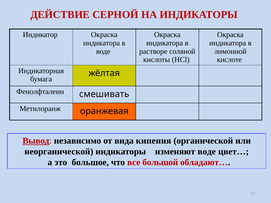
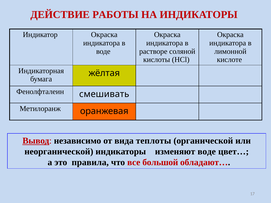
СЕРНОЙ: СЕРНОЙ -> РАБОТЫ (116, 15)
кипения: кипения -> теплоты (154, 141)
большое: большое -> правила (90, 163)
